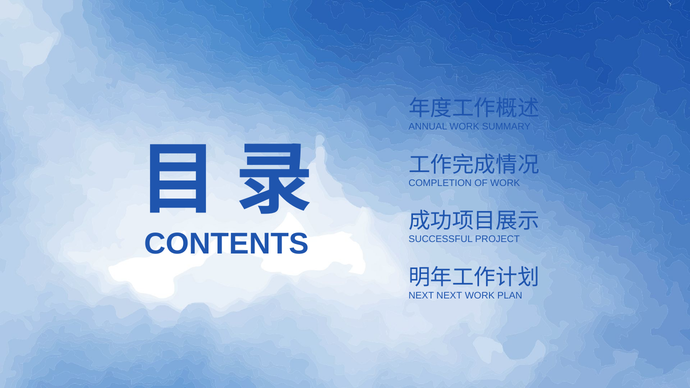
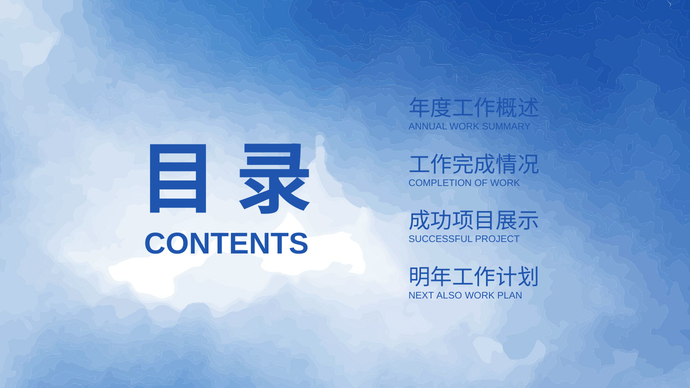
NEXT NEXT: NEXT -> ALSO (449, 296)
